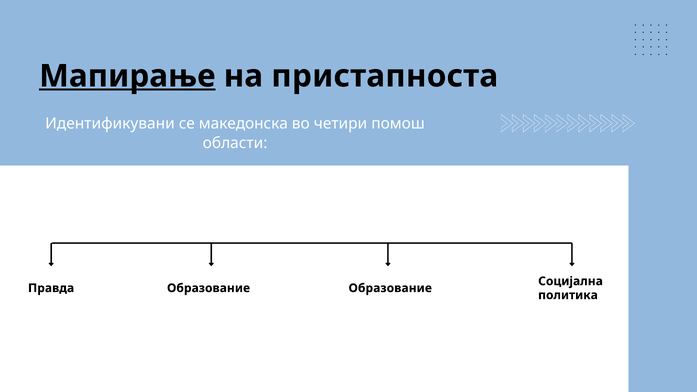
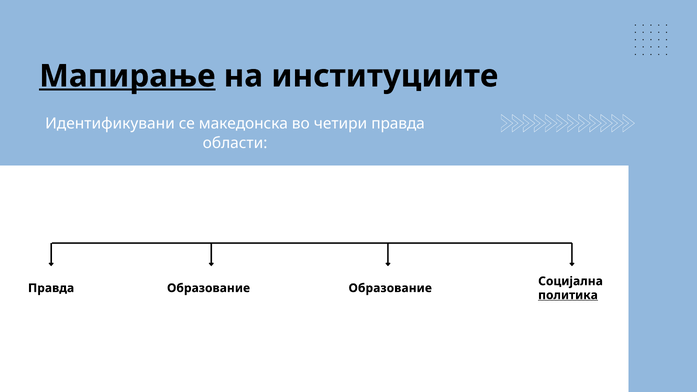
пристапноста: пристапноста -> институциите (385, 76)
четири помош: помош -> правда (398, 124)
политика underline: none -> present (568, 295)
